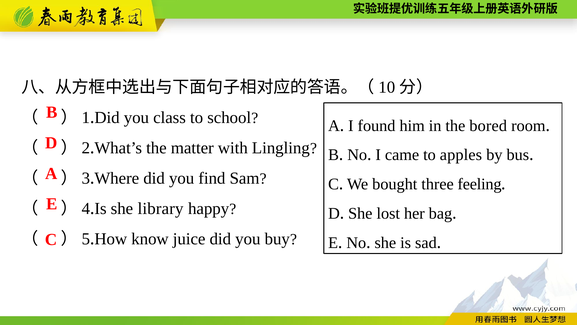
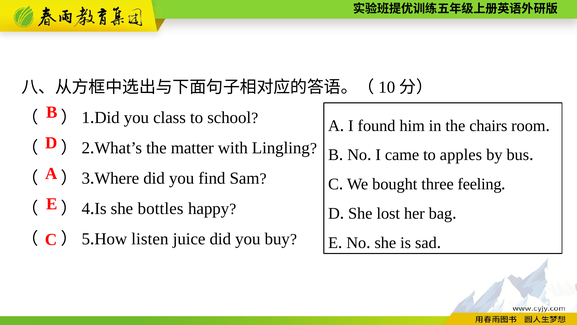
bored: bored -> chairs (488, 125)
library: library -> bottles (161, 208)
know: know -> listen (150, 239)
